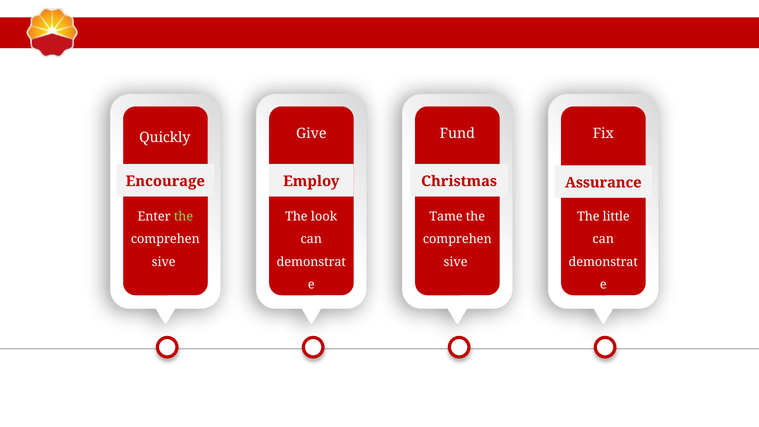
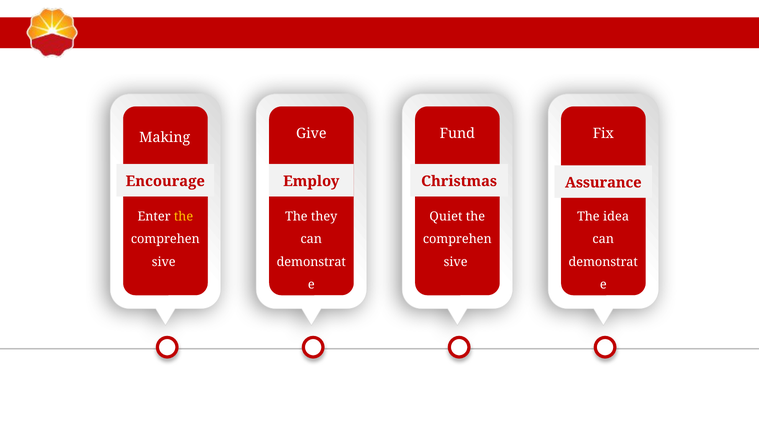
Quickly: Quickly -> Making (165, 137)
the colour: light green -> yellow (184, 216)
look: look -> they (324, 216)
Tame: Tame -> Quiet (446, 216)
little: little -> idea (616, 216)
